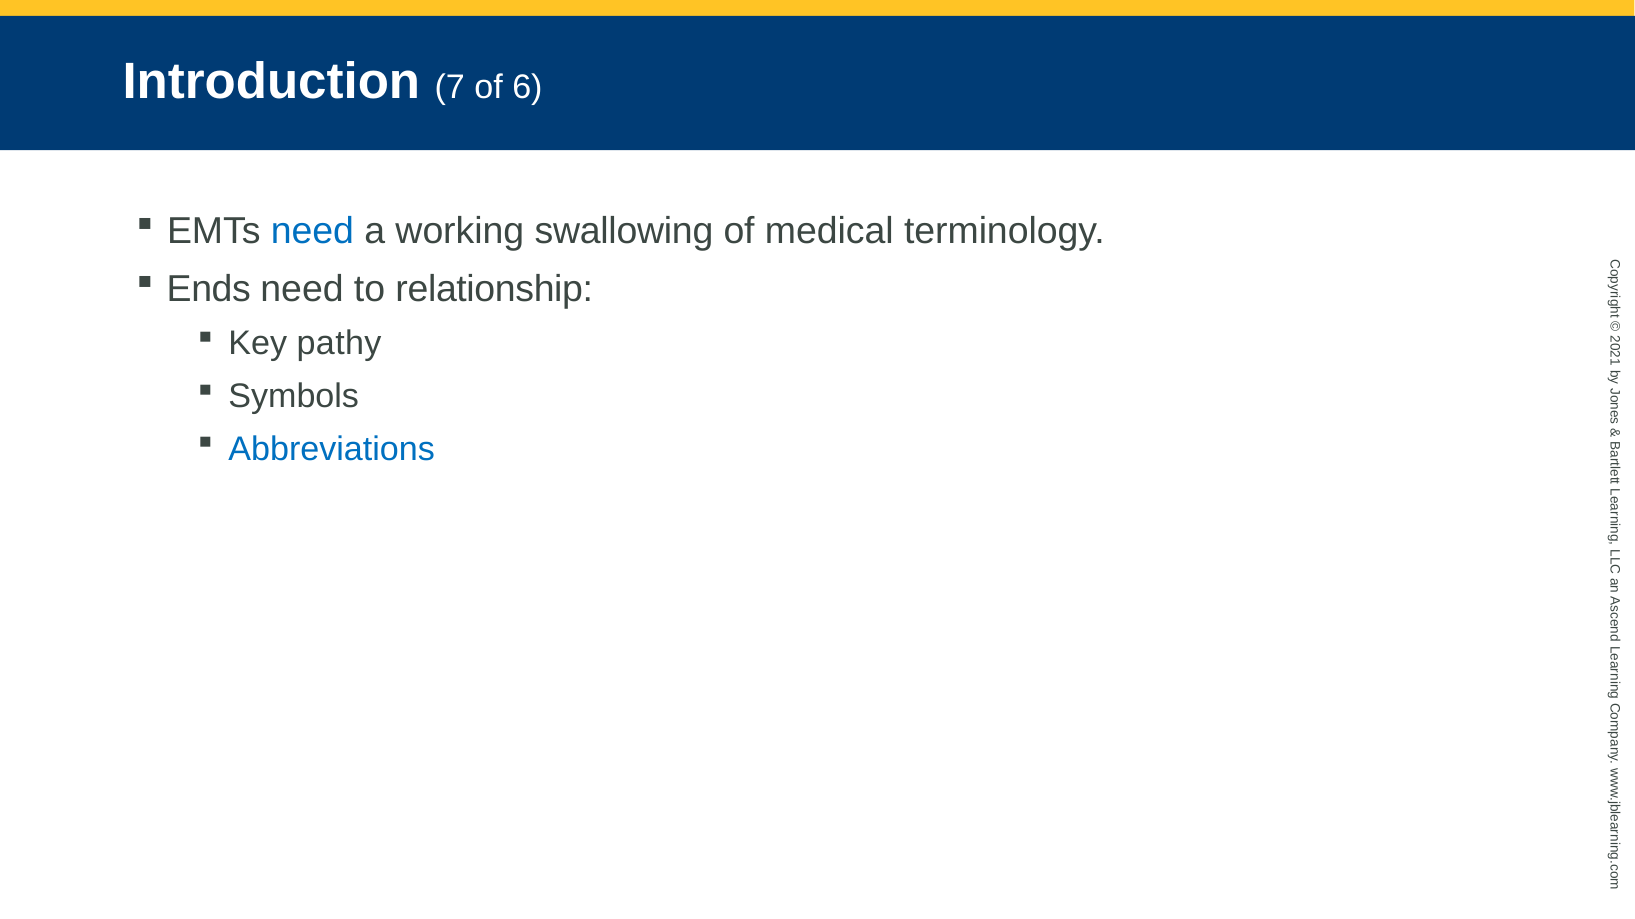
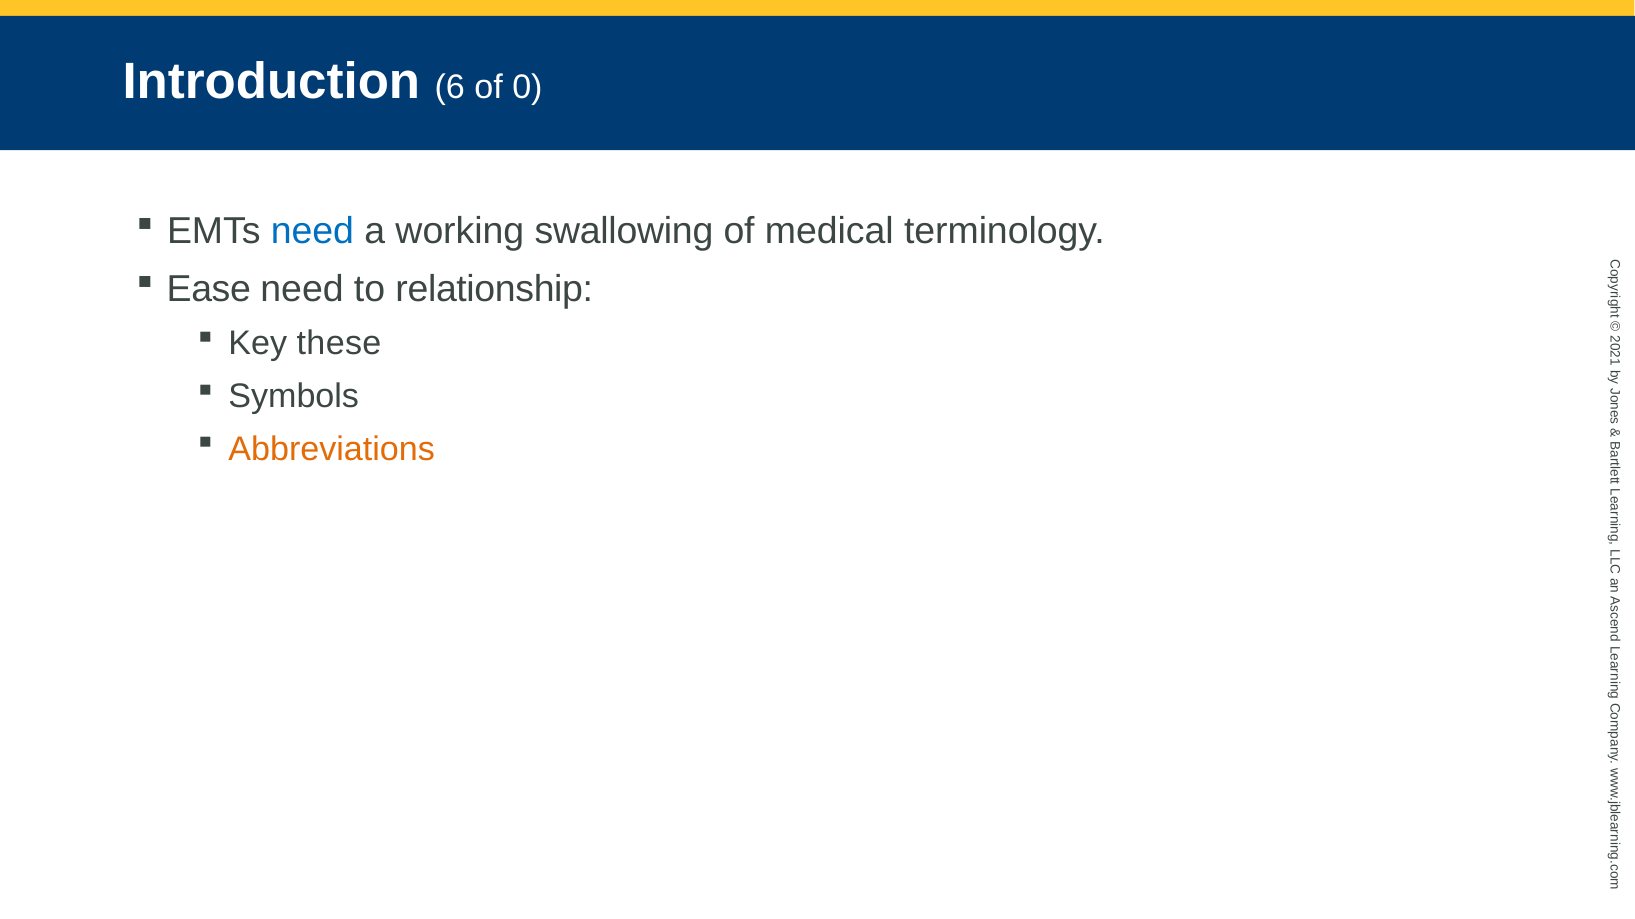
7: 7 -> 6 (450, 87)
of 6: 6 -> 0 (527, 87)
Ends: Ends -> Ease (209, 289)
pathy: pathy -> these (339, 344)
Abbreviations colour: blue -> orange (332, 449)
